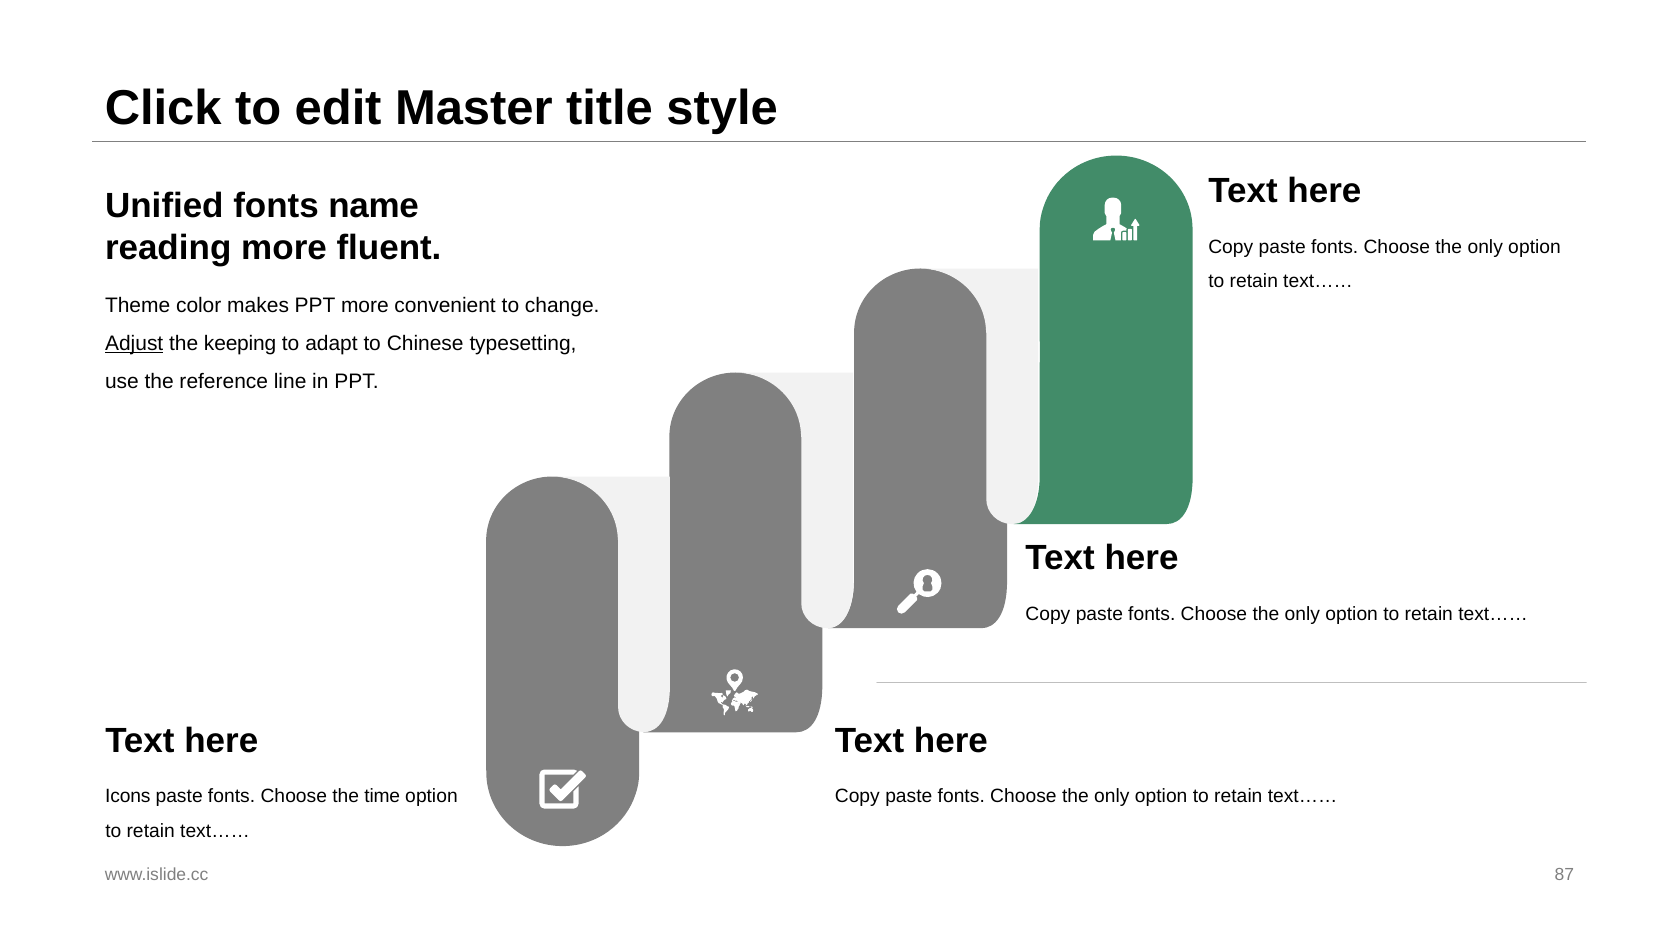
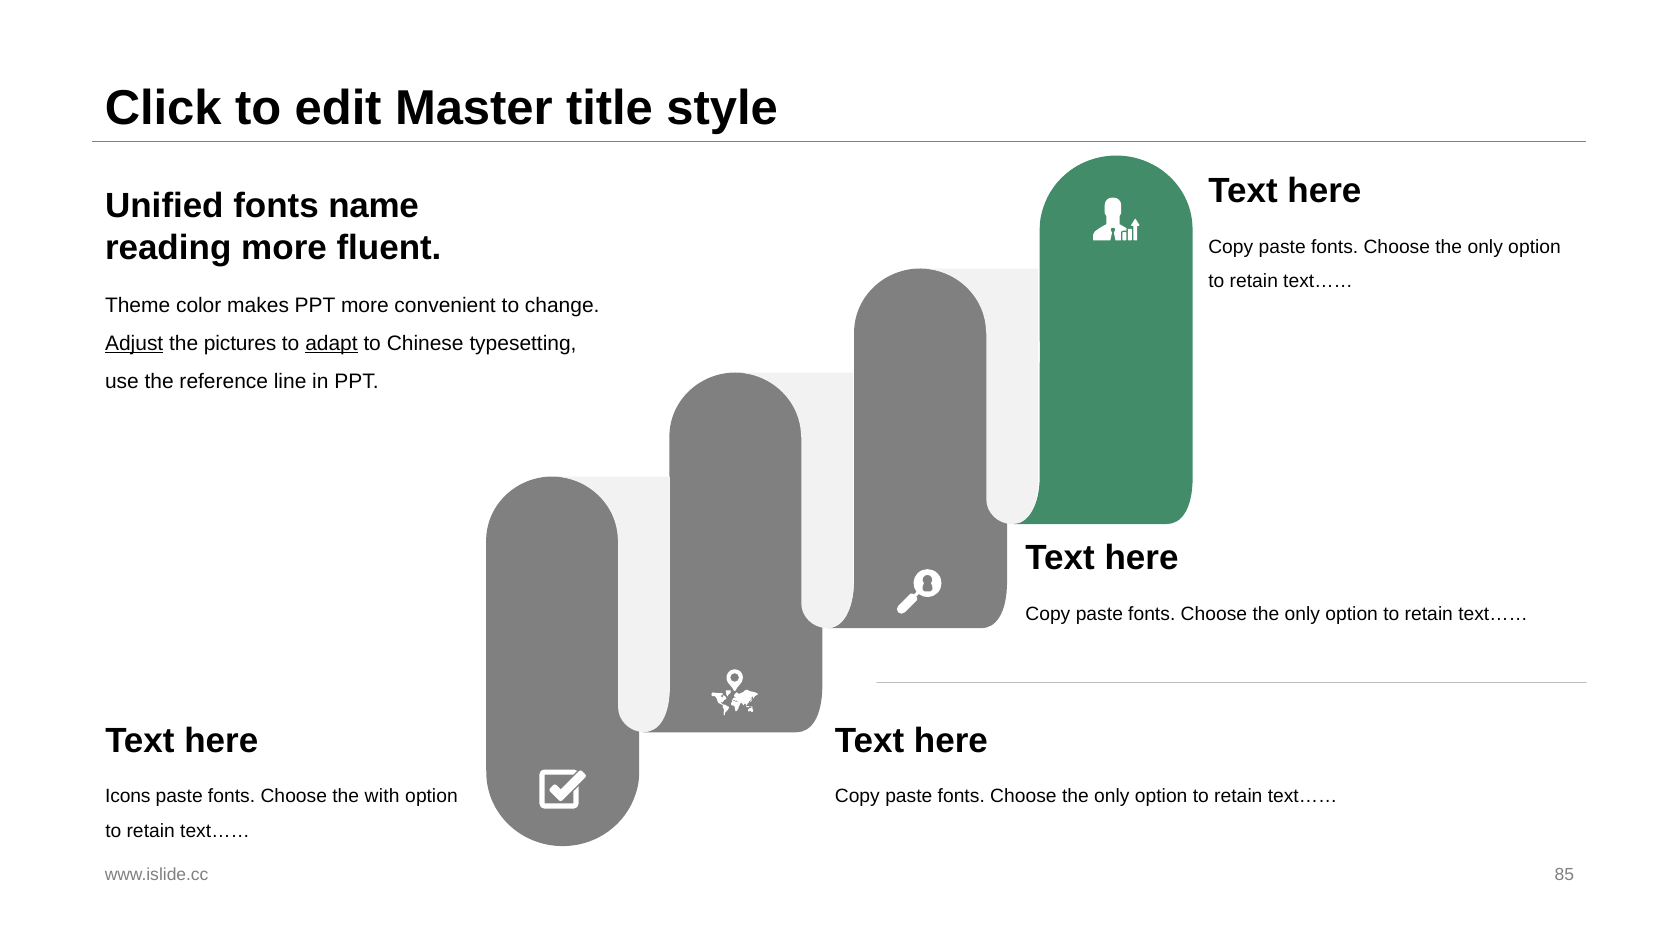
keeping: keeping -> pictures (240, 344)
adapt underline: none -> present (331, 344)
time: time -> with (382, 797)
87: 87 -> 85 (1564, 875)
